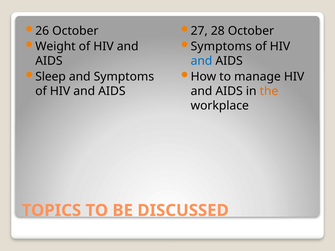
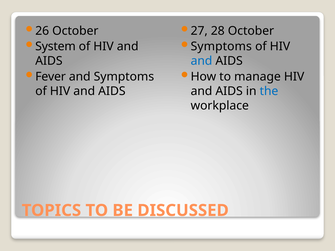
Weight: Weight -> System (55, 47)
Sleep: Sleep -> Fever (51, 77)
the colour: orange -> blue (269, 91)
